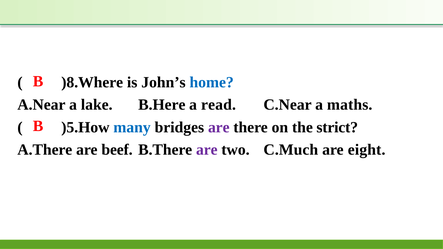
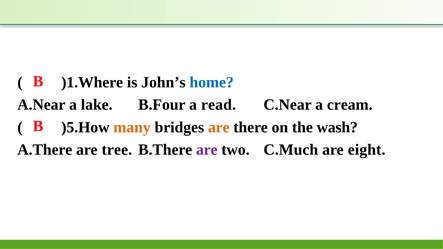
)8.Where: )8.Where -> )1.Where (92, 82)
B.Here: B.Here -> B.Four (162, 105)
maths: maths -> cream (350, 105)
many colour: blue -> orange (132, 127)
are colour: purple -> orange (219, 127)
strict: strict -> wash (337, 127)
beef: beef -> tree (117, 150)
